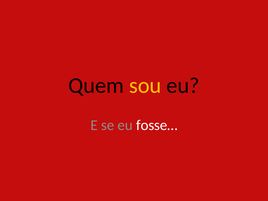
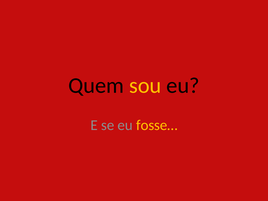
fosse… colour: white -> yellow (157, 125)
